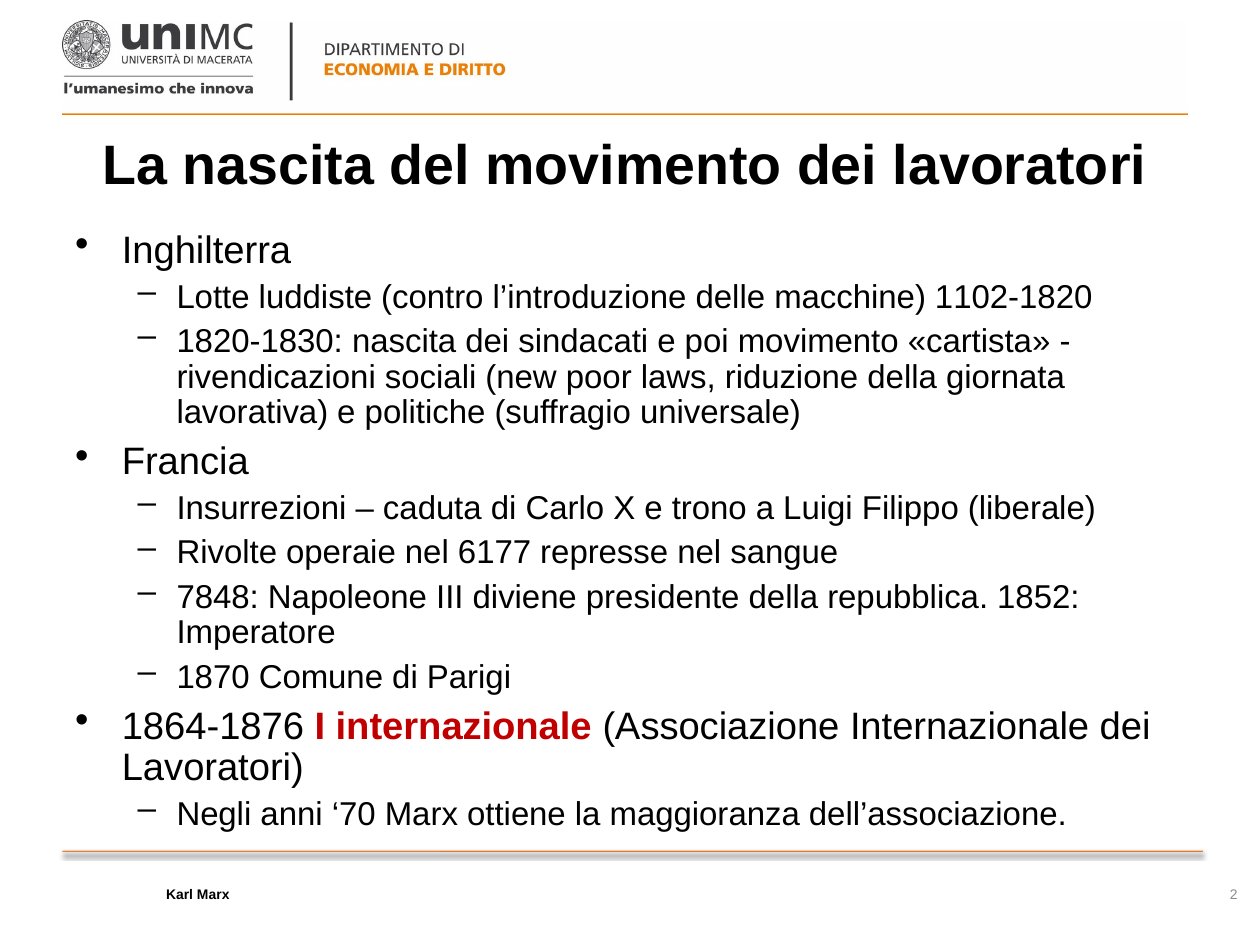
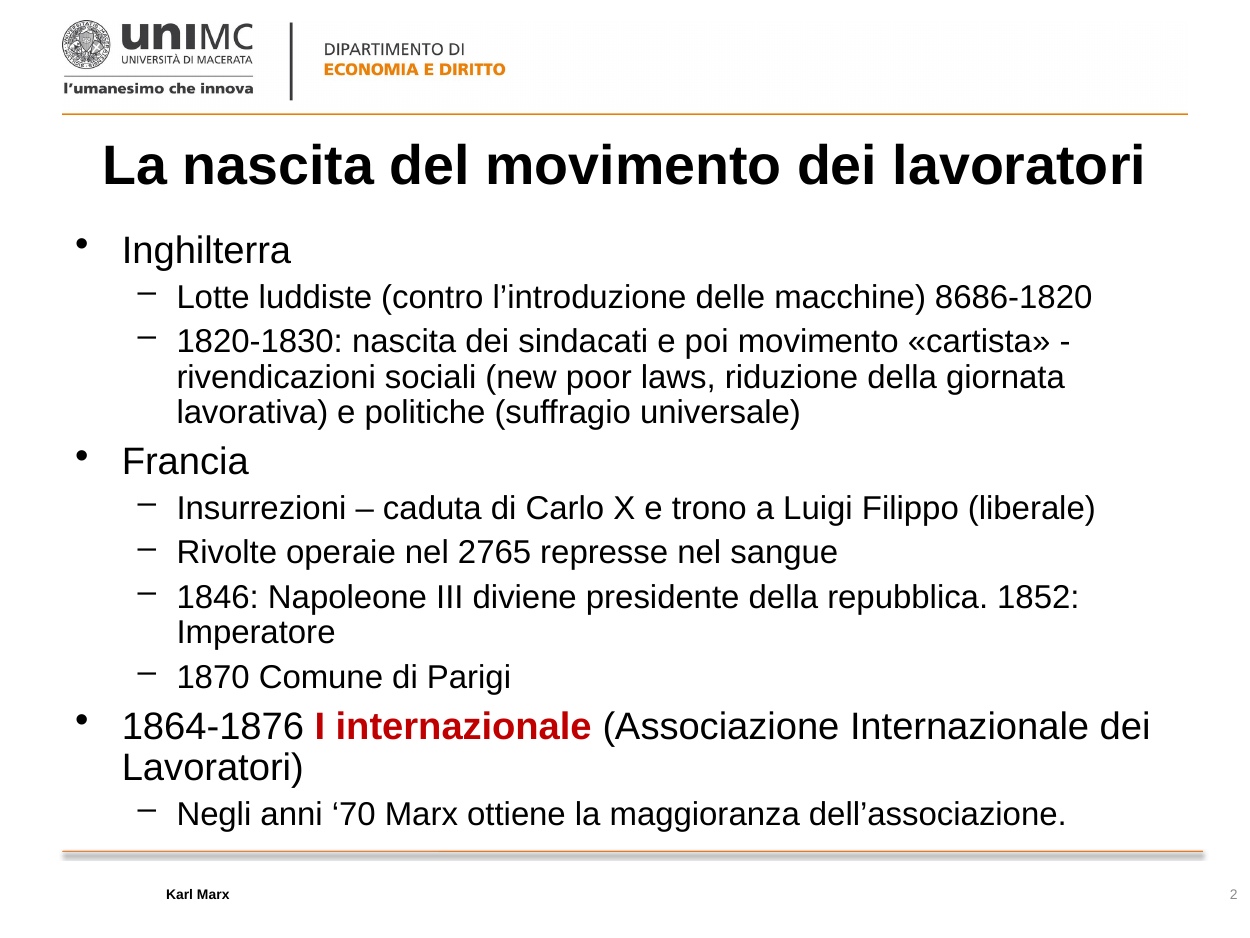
1102-1820: 1102-1820 -> 8686-1820 (1014, 297)
6177: 6177 -> 2765 (495, 553)
7848: 7848 -> 1846 (218, 597)
